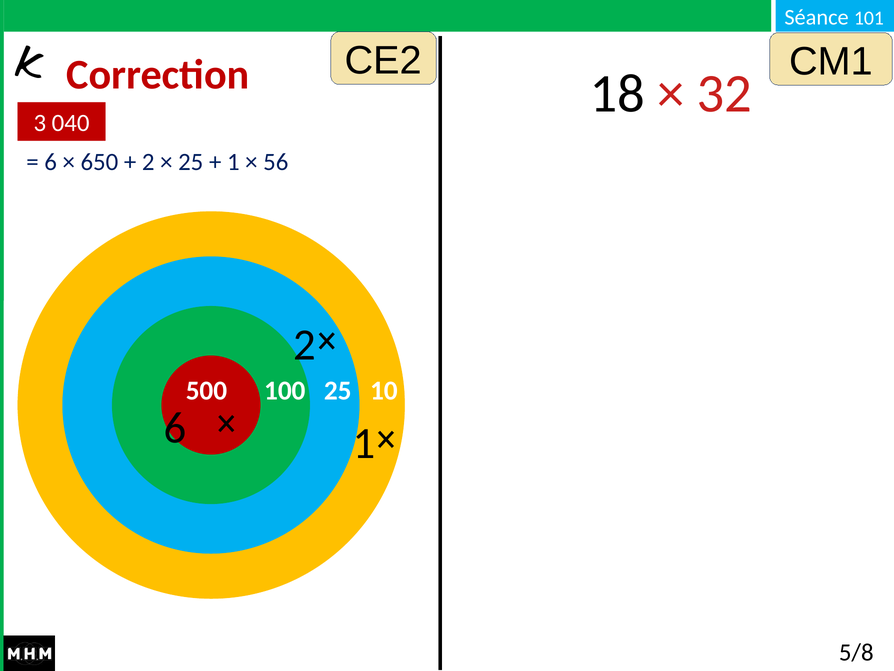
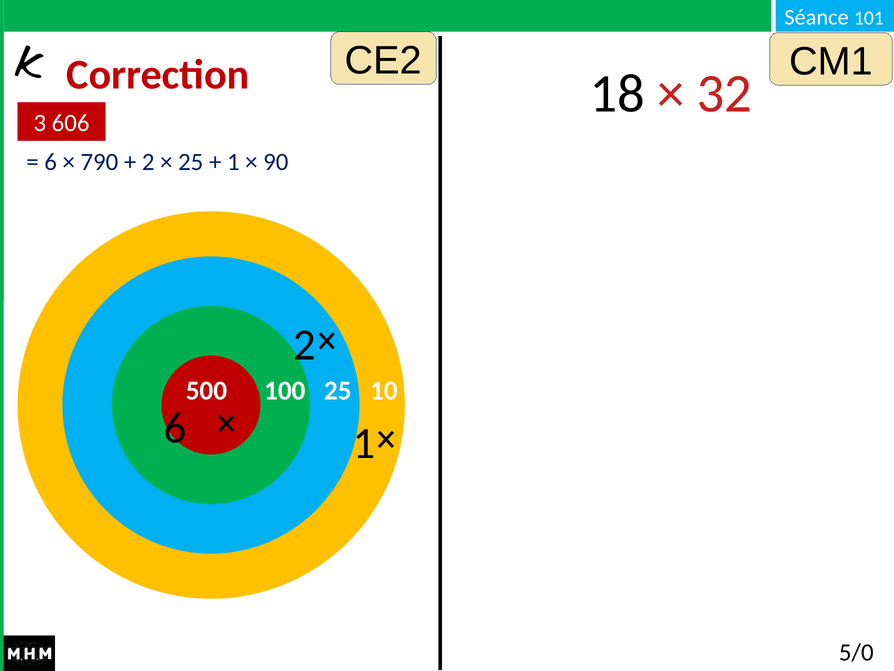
040: 040 -> 606 (71, 123)
650: 650 -> 790 (99, 162)
56: 56 -> 90 (276, 162)
5/8: 5/8 -> 5/0 (856, 652)
